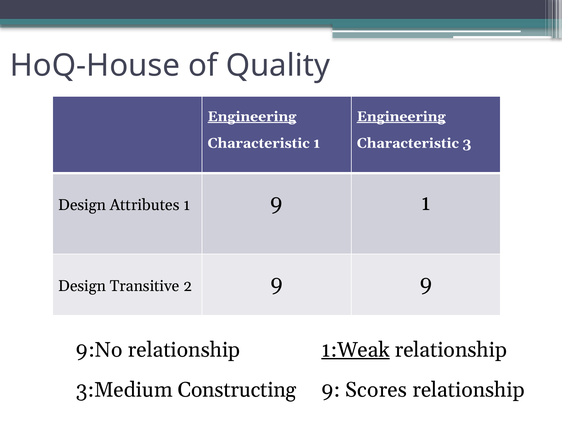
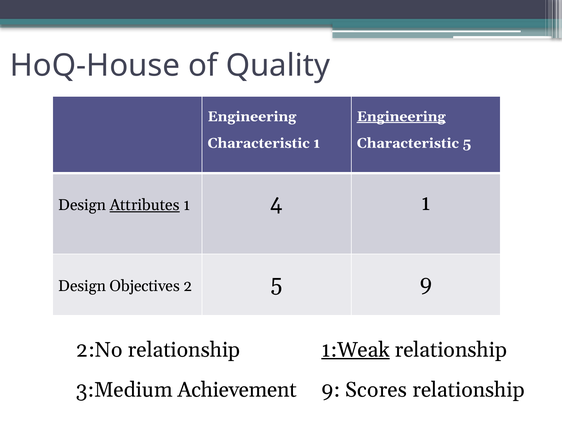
Engineering underline: present -> none (252, 117)
Characteristic 3: 3 -> 5 (467, 143)
Attributes underline: none -> present (145, 205)
1 9: 9 -> 4 (276, 203)
Transitive: Transitive -> Objectives (145, 286)
2 9: 9 -> 5 (276, 284)
9:No: 9:No -> 2:No (99, 350)
Constructing: Constructing -> Achievement (237, 390)
